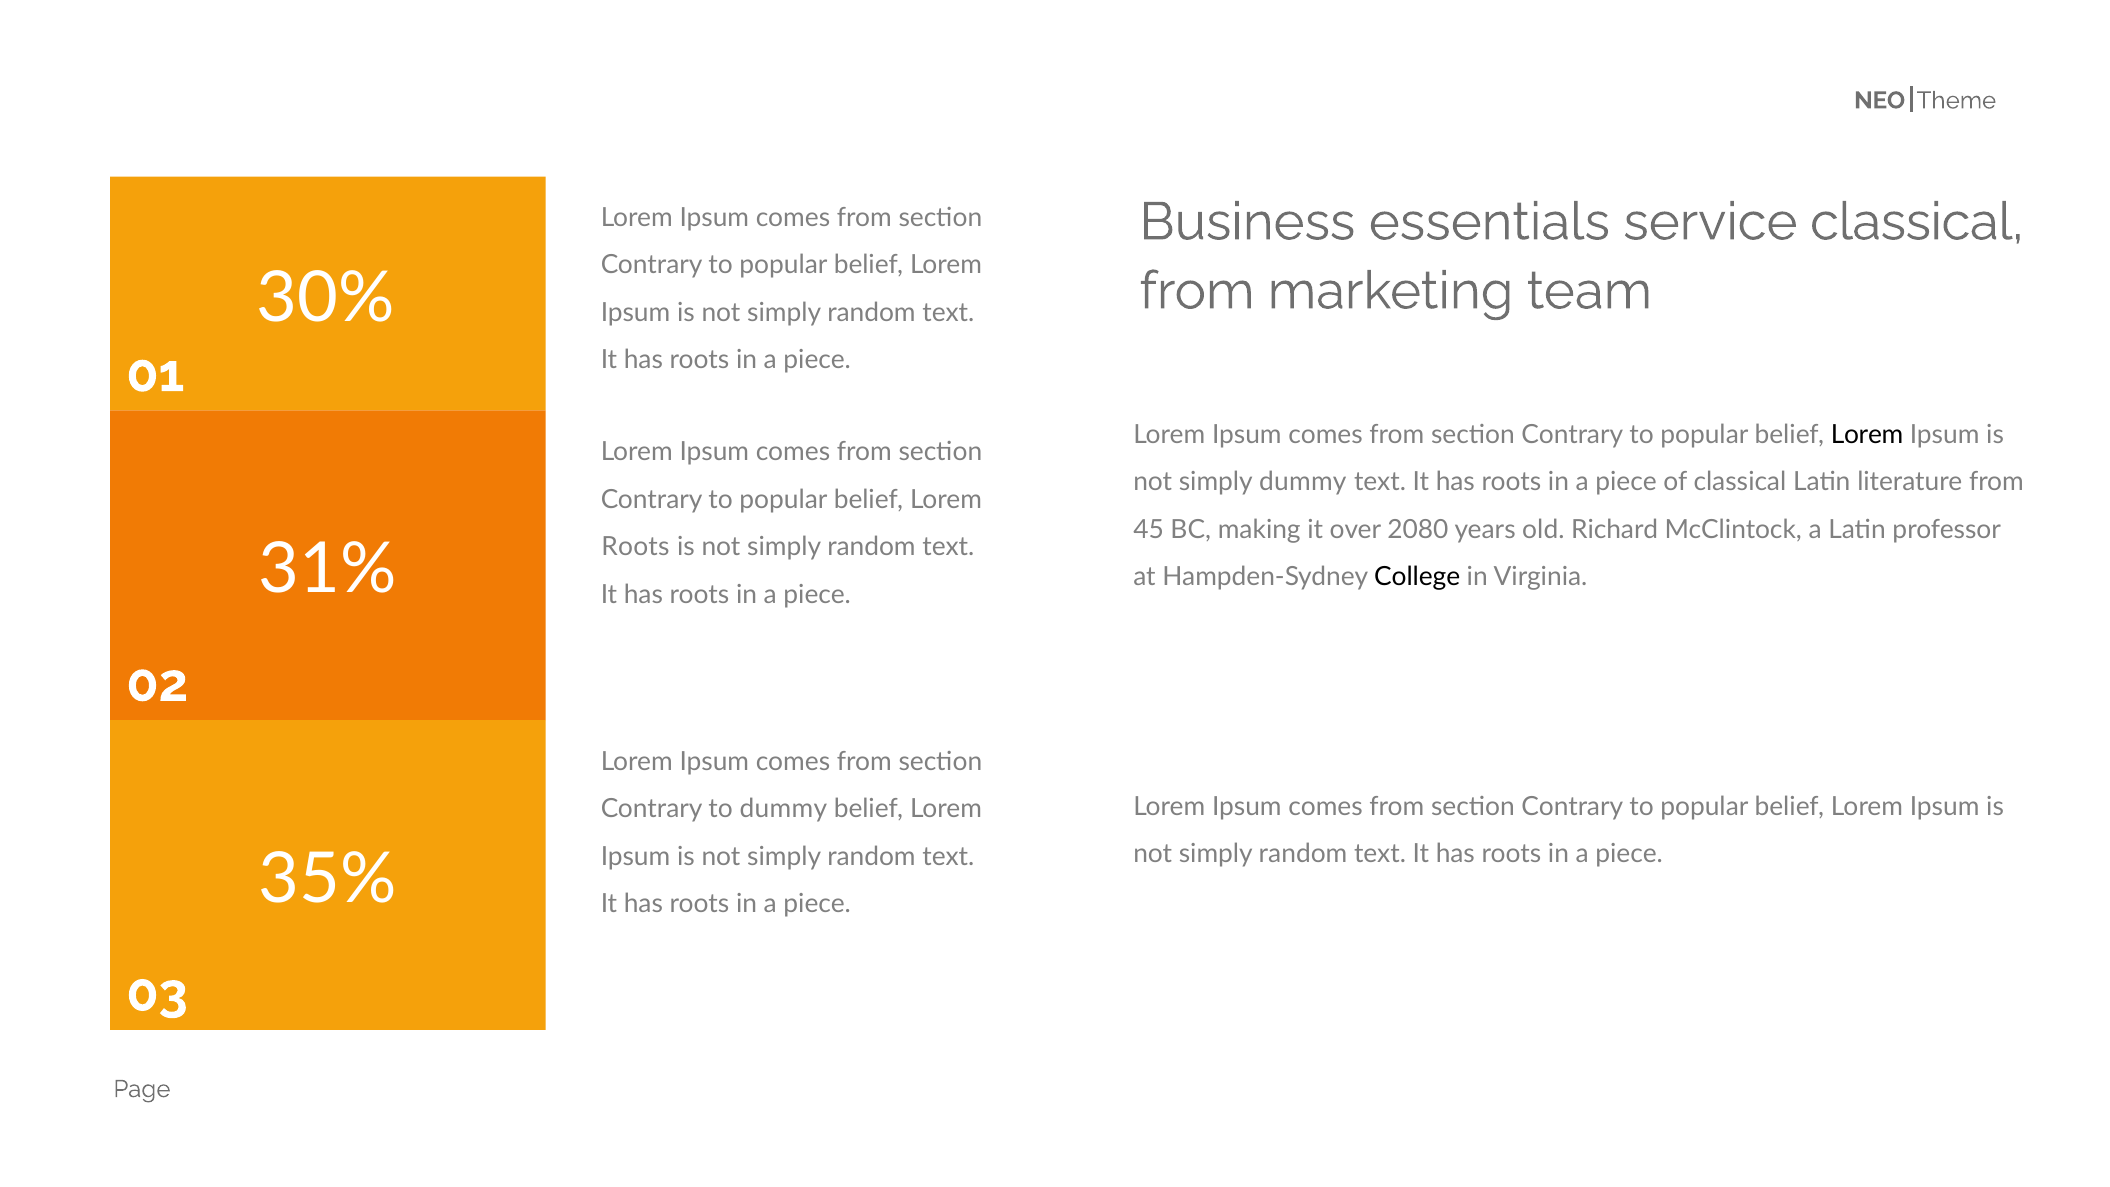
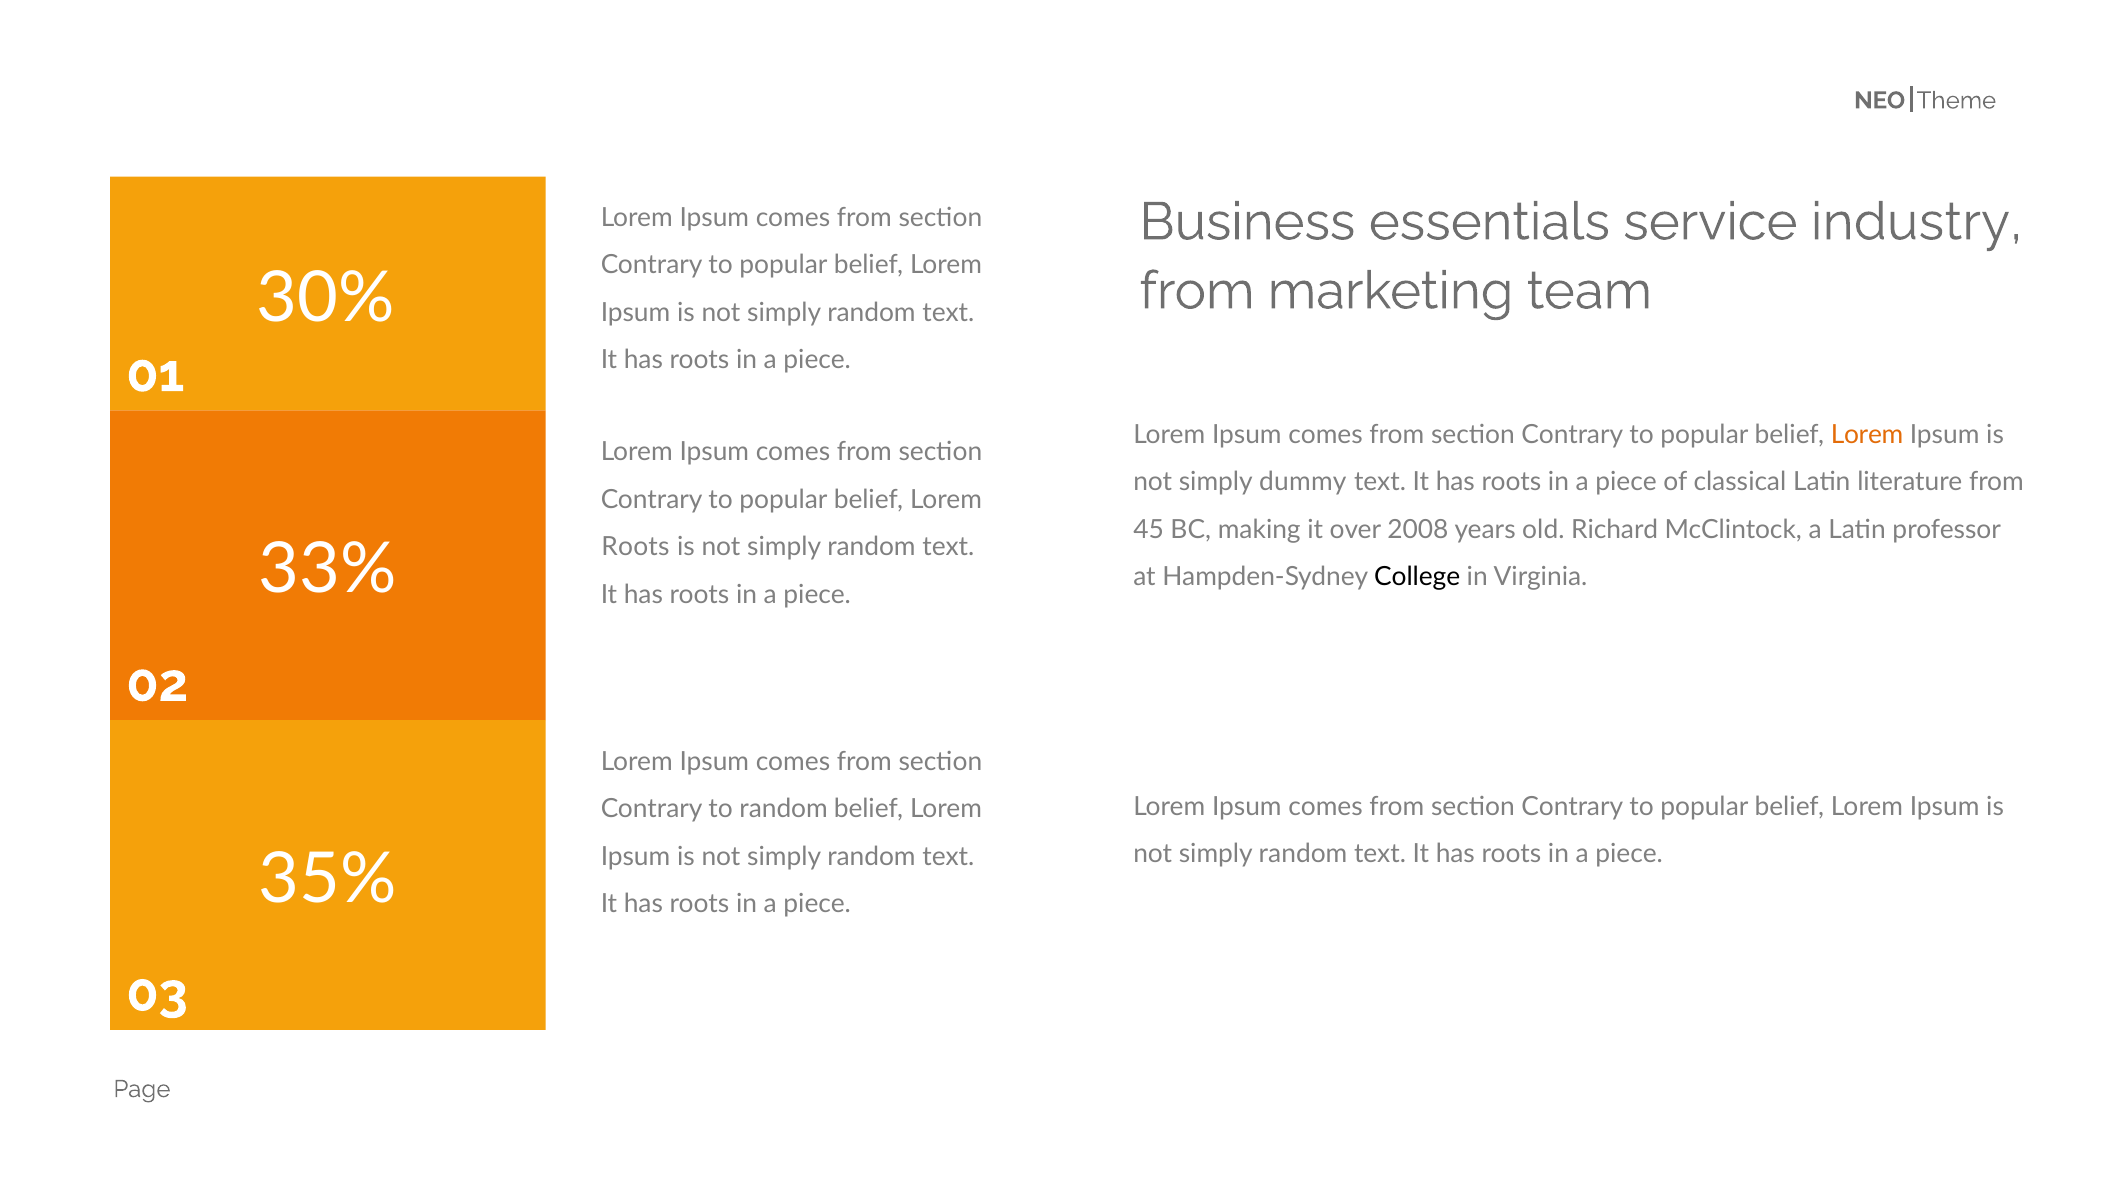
service classical: classical -> industry (1917, 222)
Lorem colour: black -> orange (1867, 435)
2080: 2080 -> 2008 (1418, 530)
31%: 31% -> 33% (328, 570)
to dummy: dummy -> random (784, 809)
